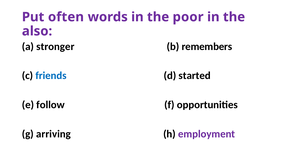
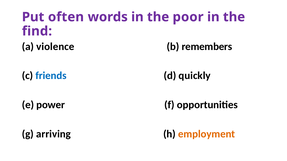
also: also -> find (37, 31)
stronger: stronger -> violence (55, 47)
started: started -> quickly (195, 76)
follow: follow -> power (51, 105)
employment colour: purple -> orange (207, 134)
